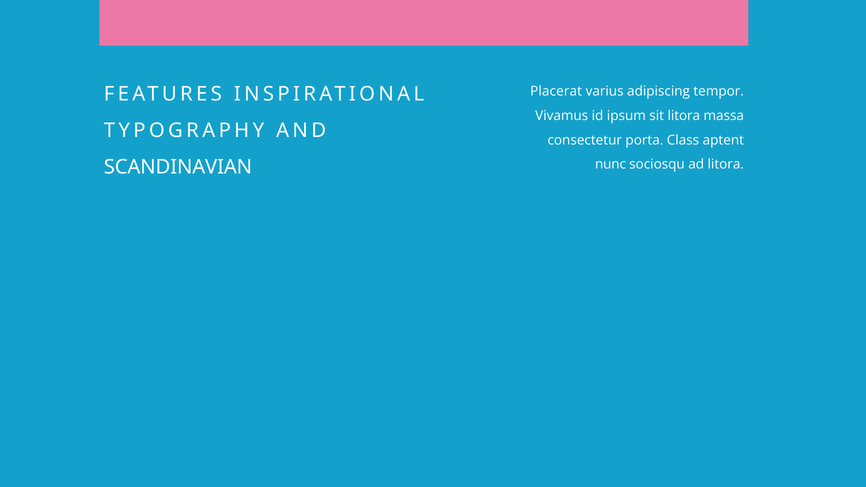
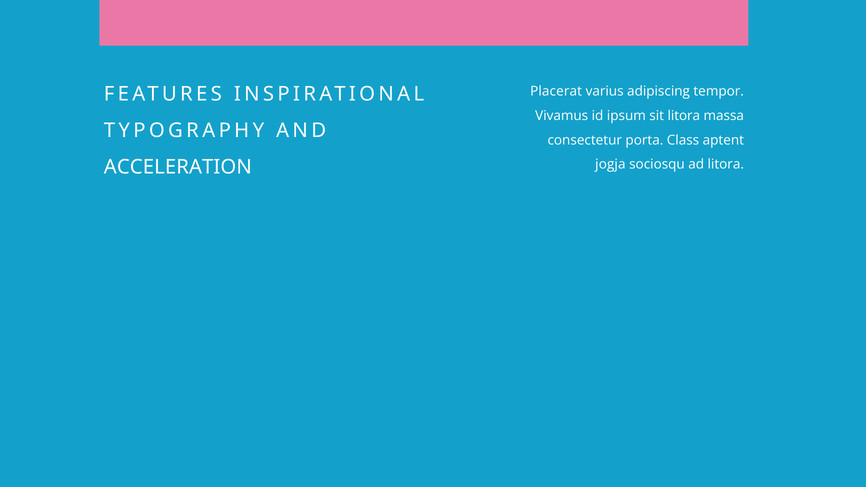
nunc: nunc -> jogja (610, 165)
SCANDINAVIAN: SCANDINAVIAN -> ACCELERATION (178, 167)
